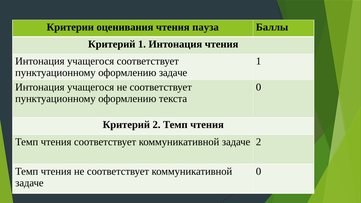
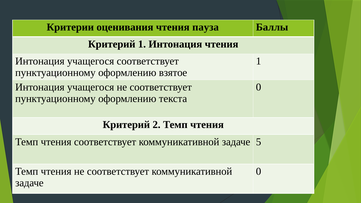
оформлению задаче: задаче -> взятое (173, 73)
задаче 2: 2 -> 5 (259, 142)
